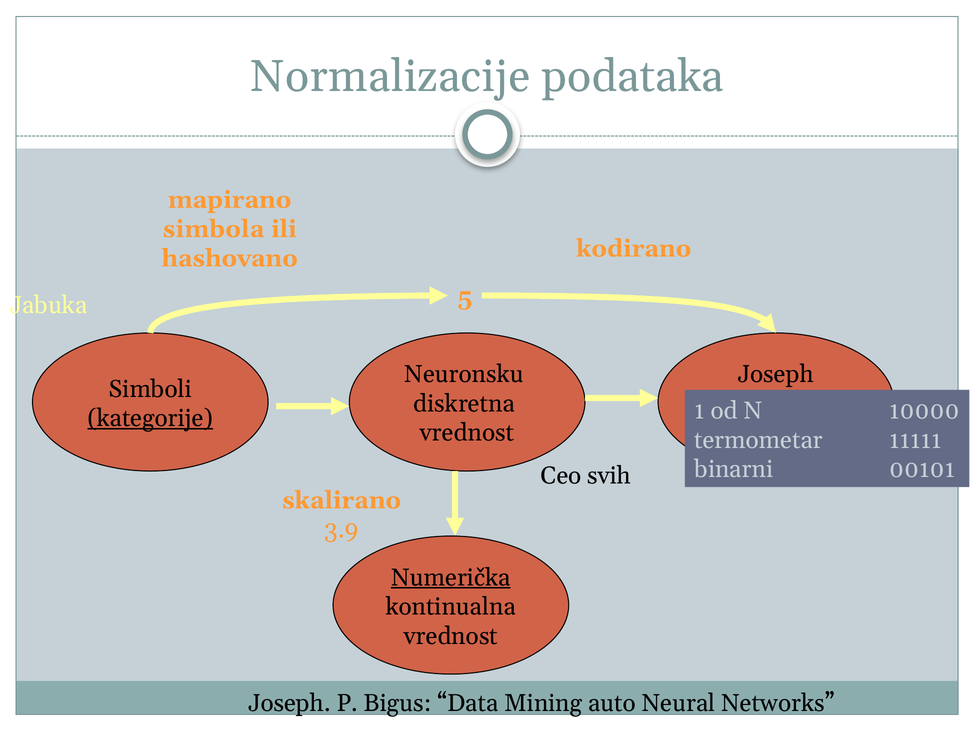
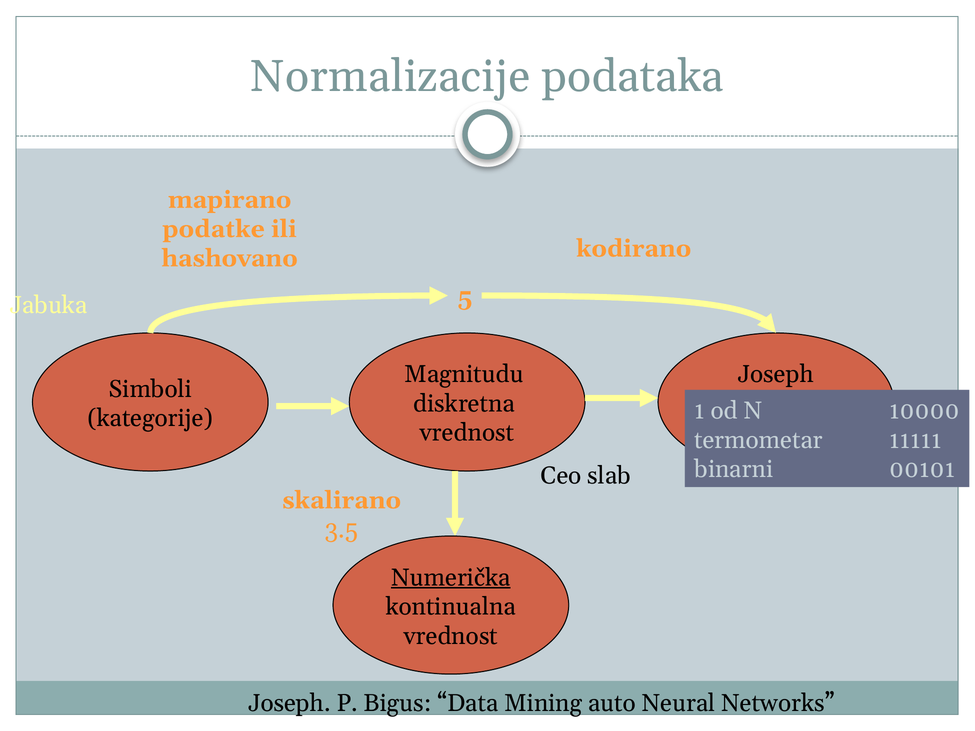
simbola: simbola -> podatke (214, 229)
Neuronsku: Neuronsku -> Magnitudu (464, 375)
kategorije underline: present -> none (150, 418)
svih: svih -> slab (609, 476)
3.9: 3.9 -> 3.5 (341, 530)
